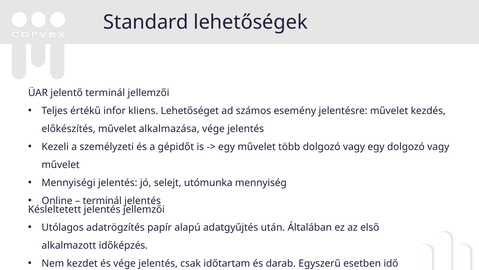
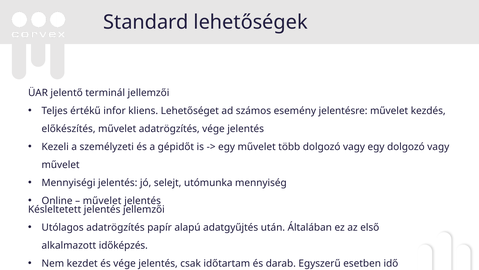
művelet alkalmazása: alkalmazása -> adatrögzítés (169, 129)
terminál: terminál -> művelet (102, 200)
